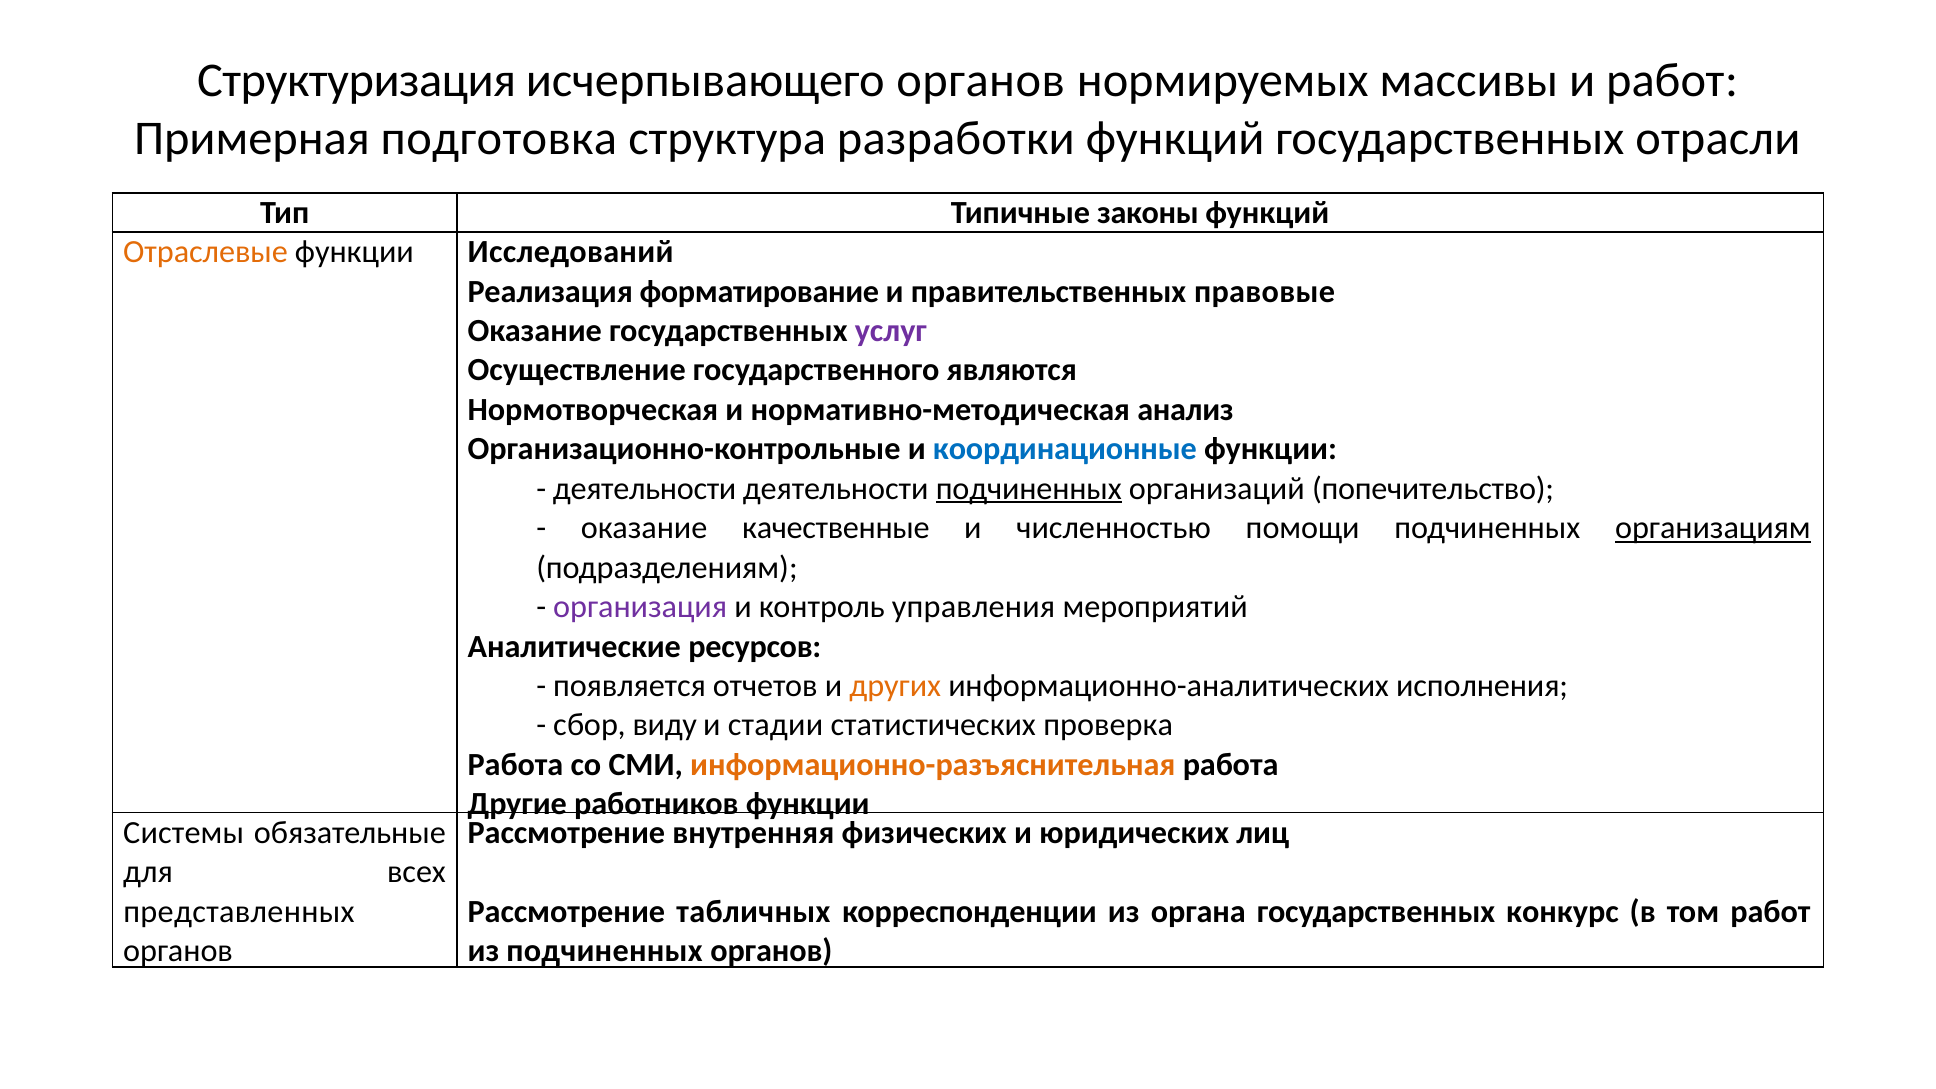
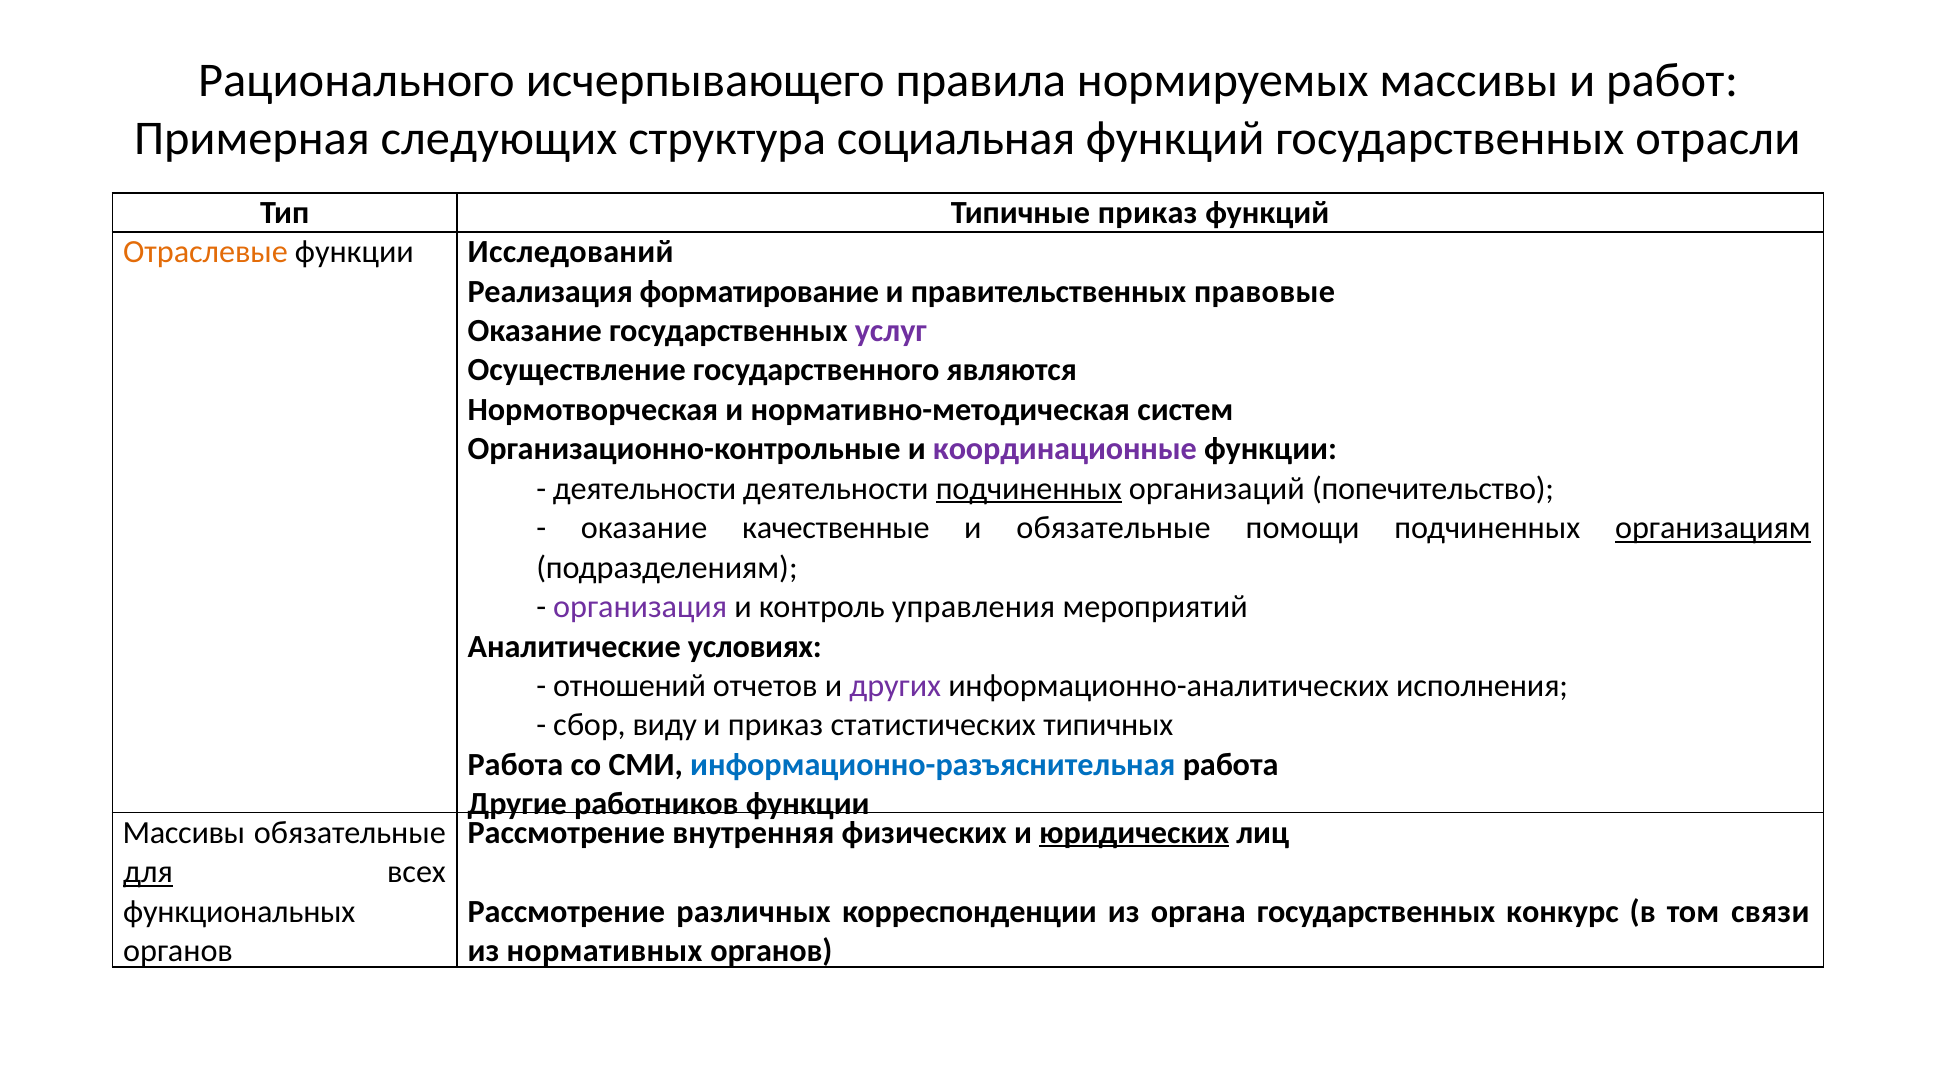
Структуризация: Структуризация -> Рационального (356, 81)
исчерпывающего органов: органов -> правила (981, 81)
подготовка: подготовка -> следующих (499, 139)
разработки: разработки -> социальная (956, 139)
Типичные законы: законы -> приказ (1148, 213)
анализ: анализ -> систем (1185, 410)
координационные colour: blue -> purple (1065, 449)
и численностью: численностью -> обязательные (1114, 528)
ресурсов: ресурсов -> условиях (755, 646)
появляется: появляется -> отношений (630, 686)
других colour: orange -> purple (895, 686)
и стадии: стадии -> приказ (776, 725)
проверка: проверка -> типичных (1108, 725)
информационно-разъяснительная colour: orange -> blue (933, 765)
Системы: Системы -> Массивы (184, 832)
юридических underline: none -> present (1134, 832)
для underline: none -> present (148, 872)
представленных: представленных -> функциональных (239, 911)
табличных: табличных -> различных (754, 911)
том работ: работ -> связи (1770, 911)
из подчиненных: подчиненных -> нормативных (605, 951)
